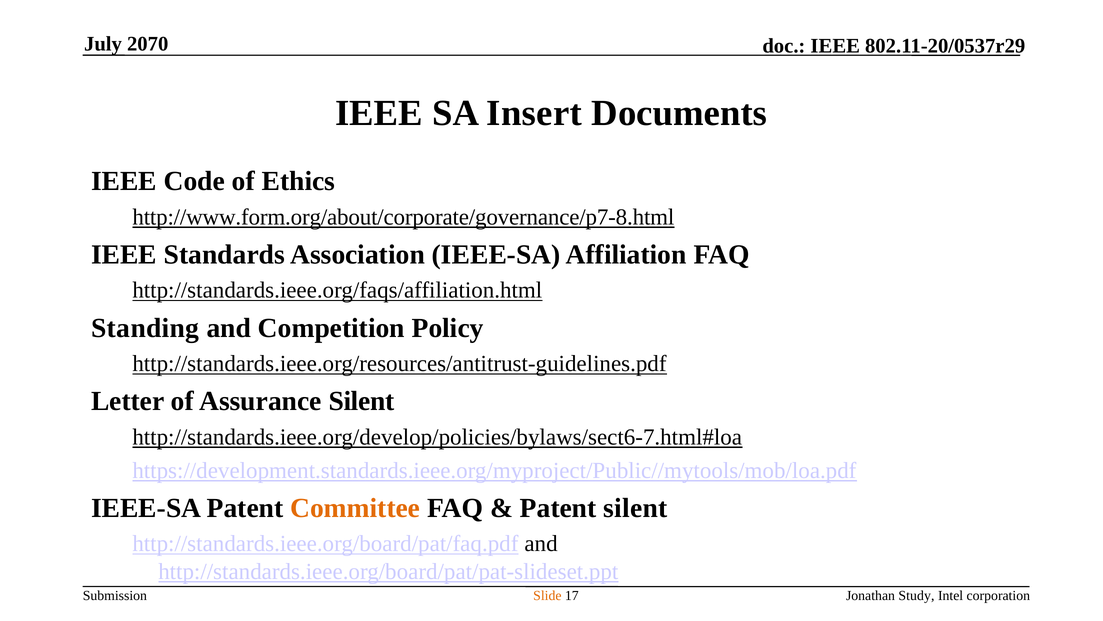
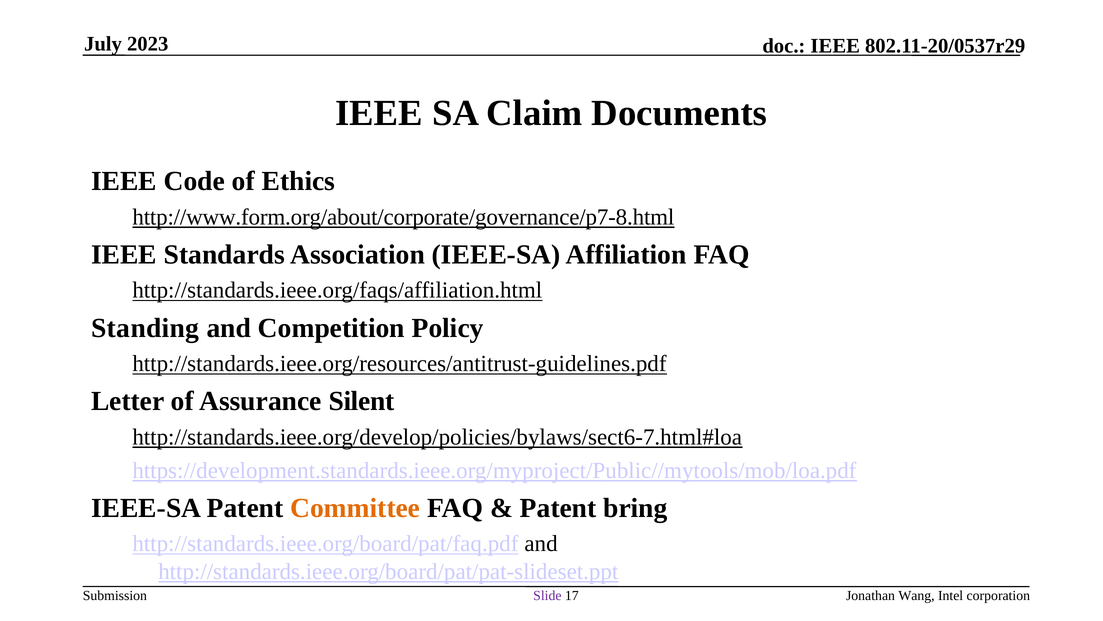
2070: 2070 -> 2023 (148, 44)
Insert: Insert -> Claim (534, 113)
Patent silent: silent -> bring (635, 508)
Slide colour: orange -> purple (547, 595)
Study: Study -> Wang (916, 595)
